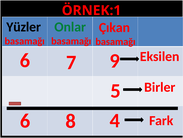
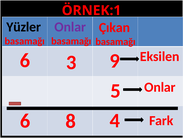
Onlar colour: green -> purple (70, 27)
7: 7 -> 3 (71, 62)
Birler: Birler -> Onlar (160, 87)
